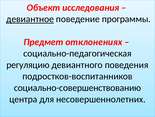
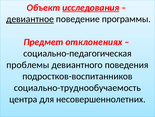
исследования underline: none -> present (91, 8)
регуляцию: регуляцию -> проблемы (28, 64)
социально-совершенствованию: социально-совершенствованию -> социально-труднообучаемость (77, 87)
